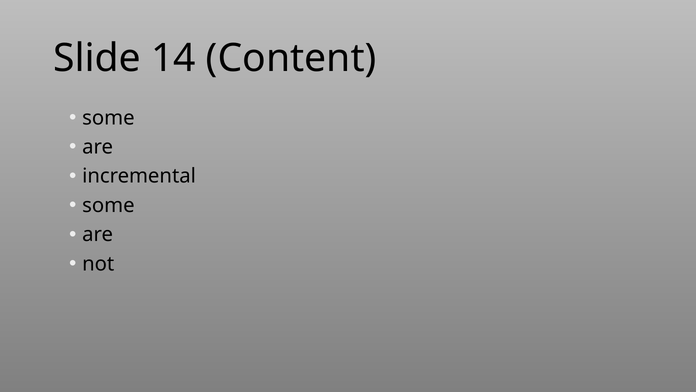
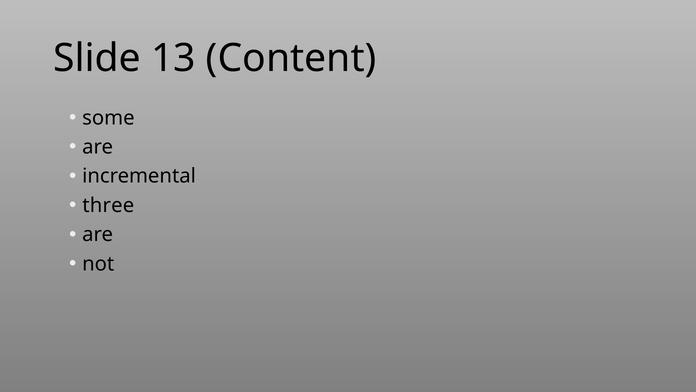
14: 14 -> 13 (173, 58)
some: some -> three (108, 205)
